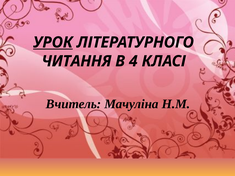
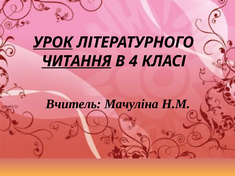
ЧИТАННЯ underline: none -> present (76, 61)
